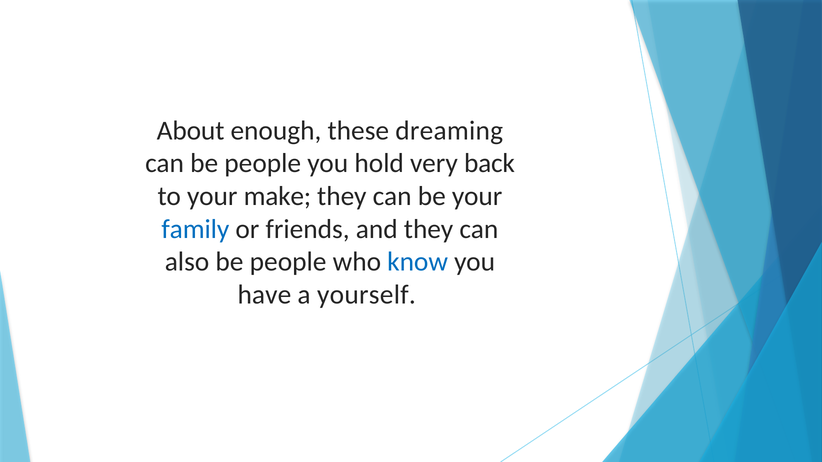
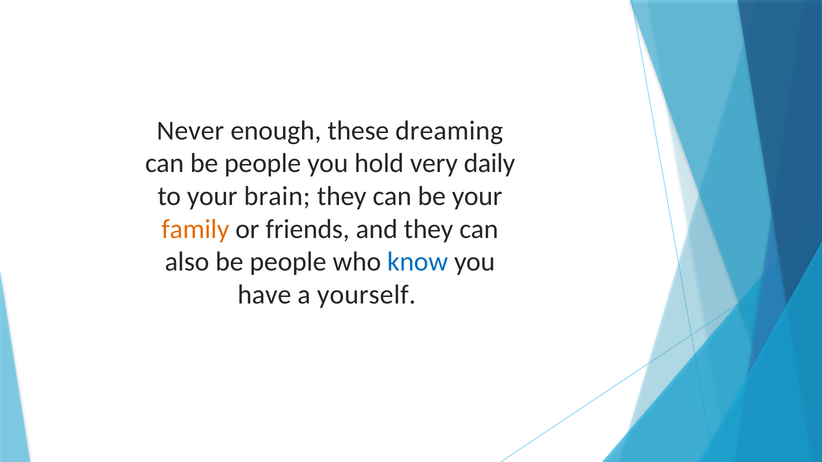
About: About -> Never (190, 131)
back: back -> daily (489, 164)
make: make -> brain (277, 196)
family colour: blue -> orange (195, 229)
